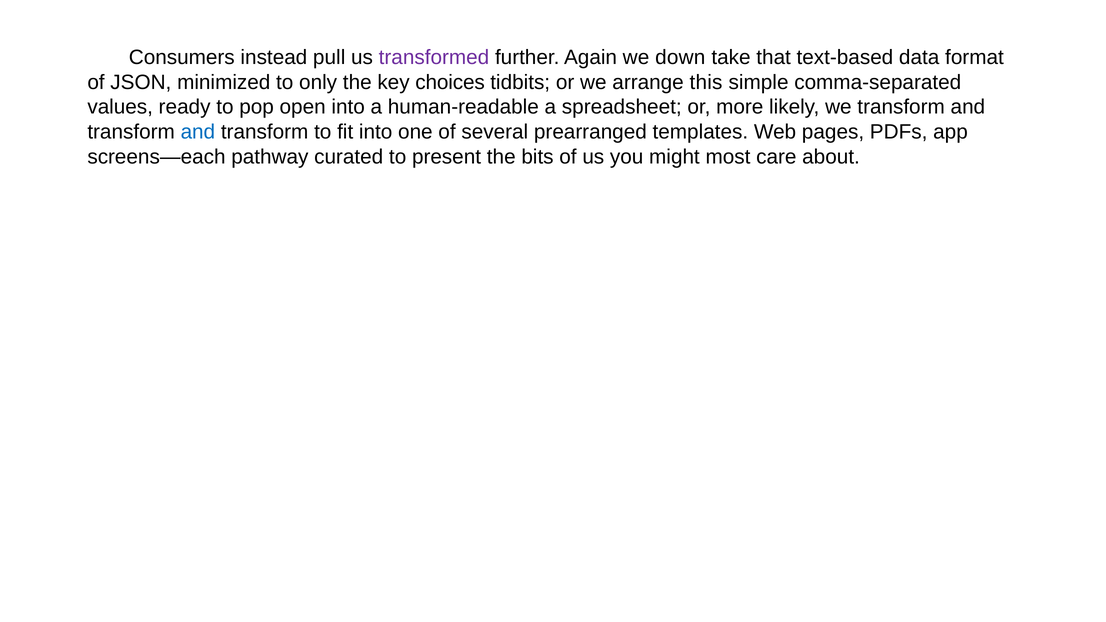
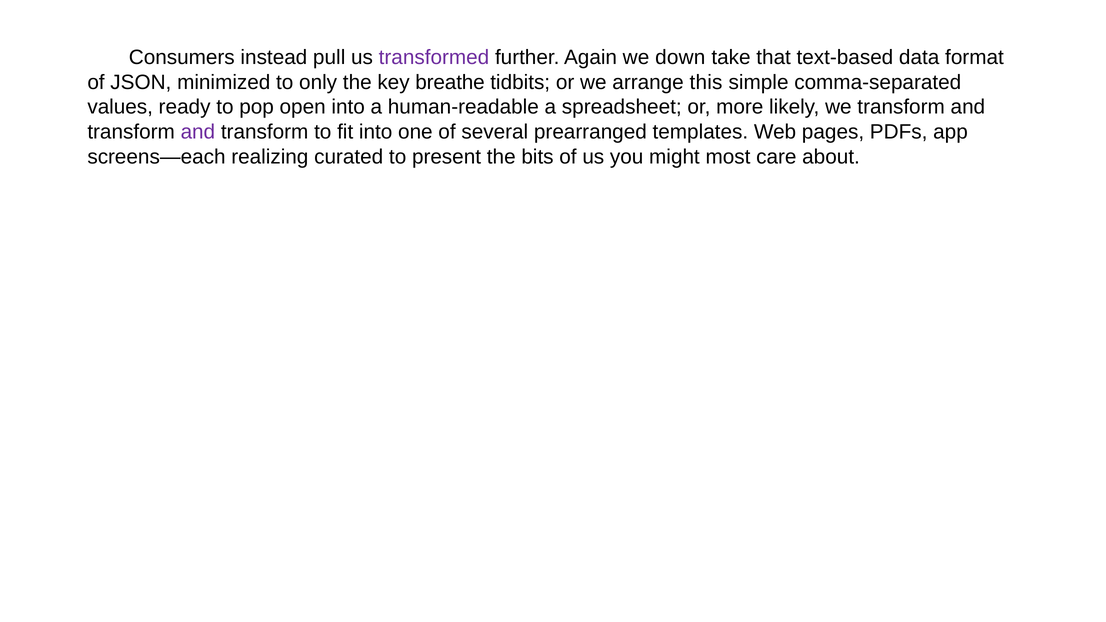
choices: choices -> breathe (450, 82)
and colour: blue -> purple (198, 132)
pathway: pathway -> realizing (270, 157)
